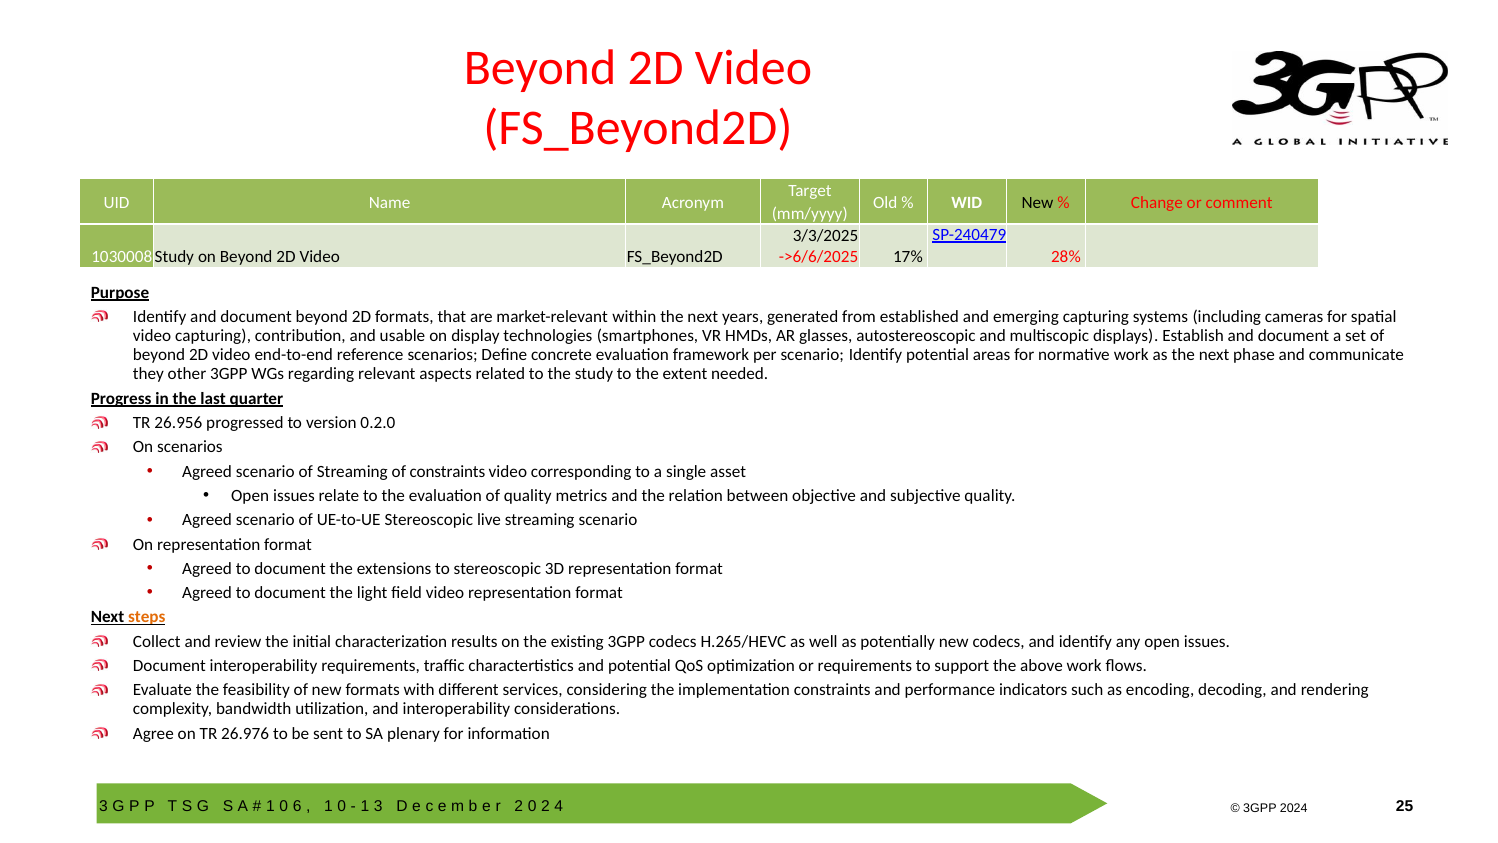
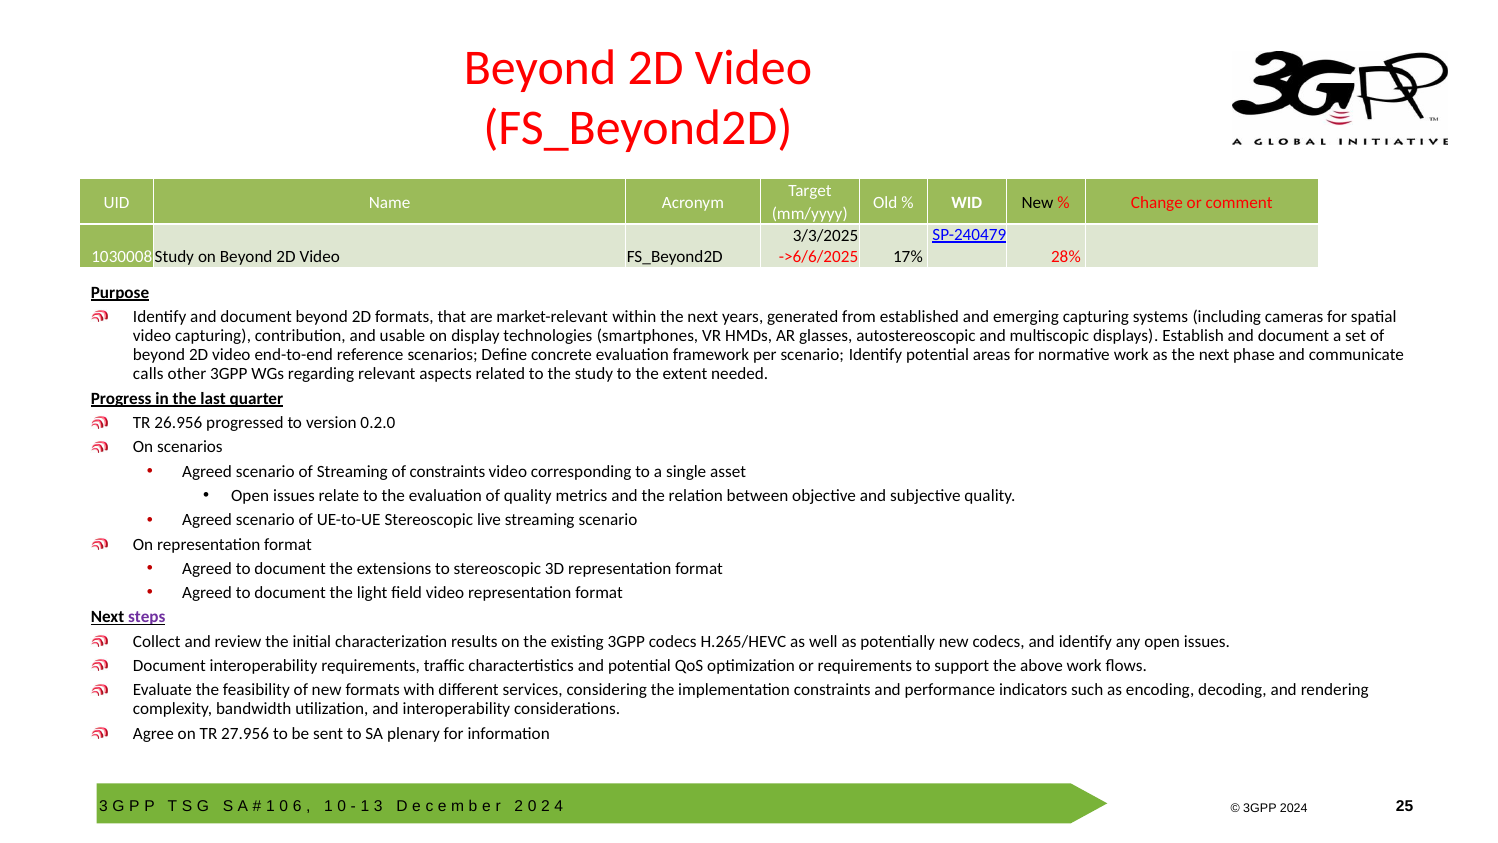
they: they -> calls (148, 374)
steps colour: orange -> purple (147, 617)
26.976: 26.976 -> 27.956 (245, 733)
